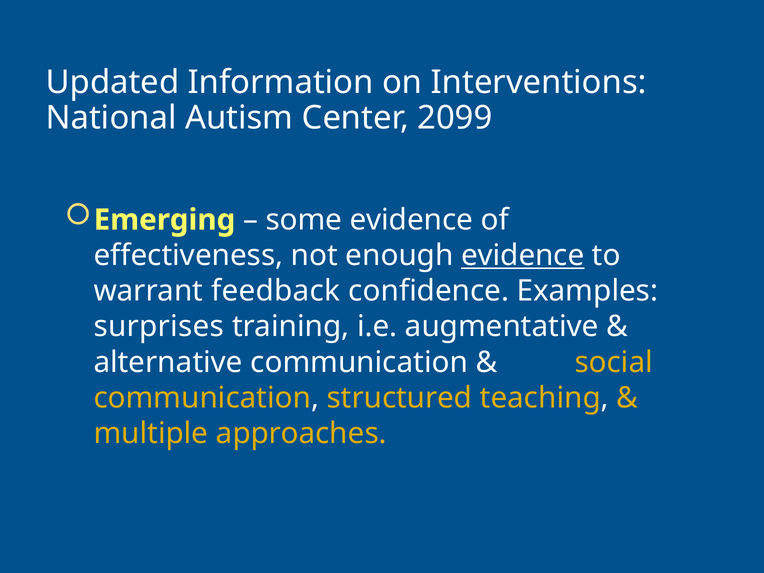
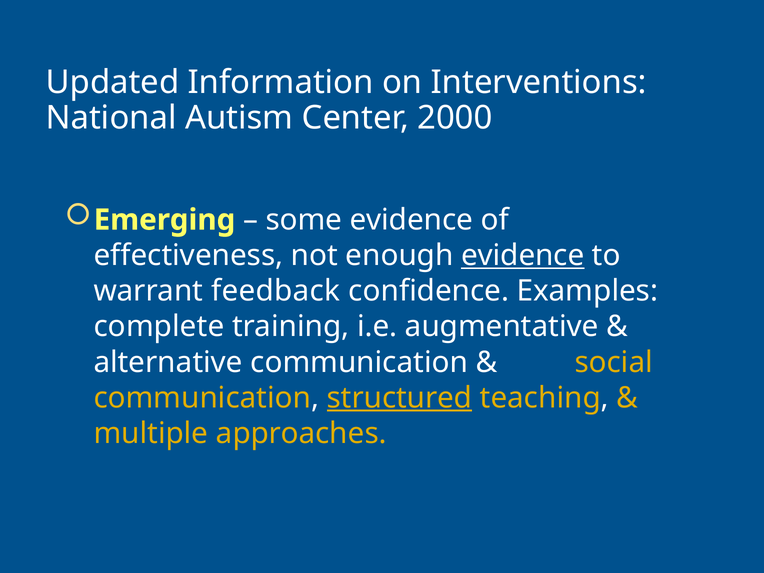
2099: 2099 -> 2000 (455, 118)
surprises: surprises -> complete (159, 327)
structured underline: none -> present (400, 398)
